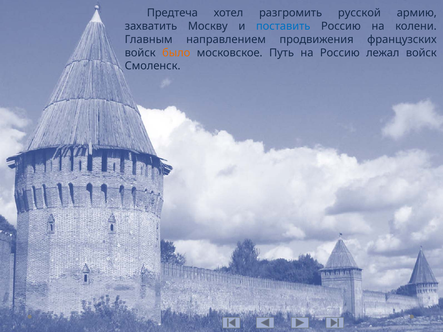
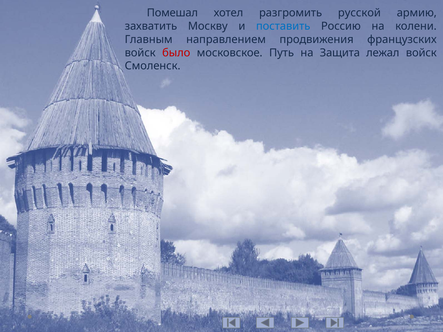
Предтеча: Предтеча -> Помешал (172, 13)
было colour: orange -> red (176, 53)
на Россию: Россию -> Защита (340, 53)
